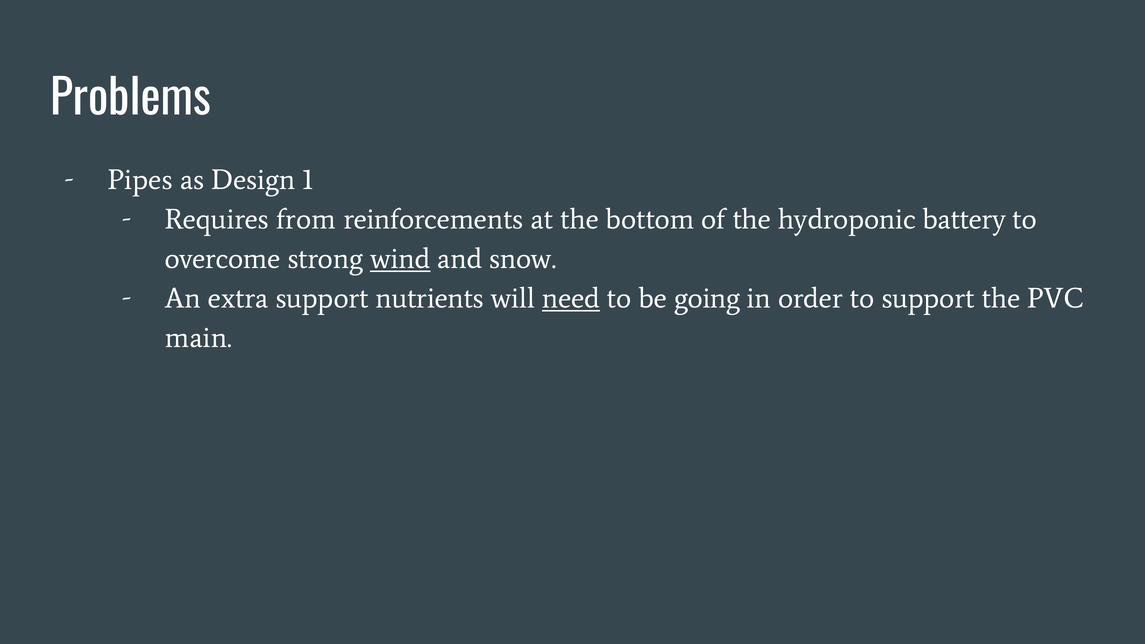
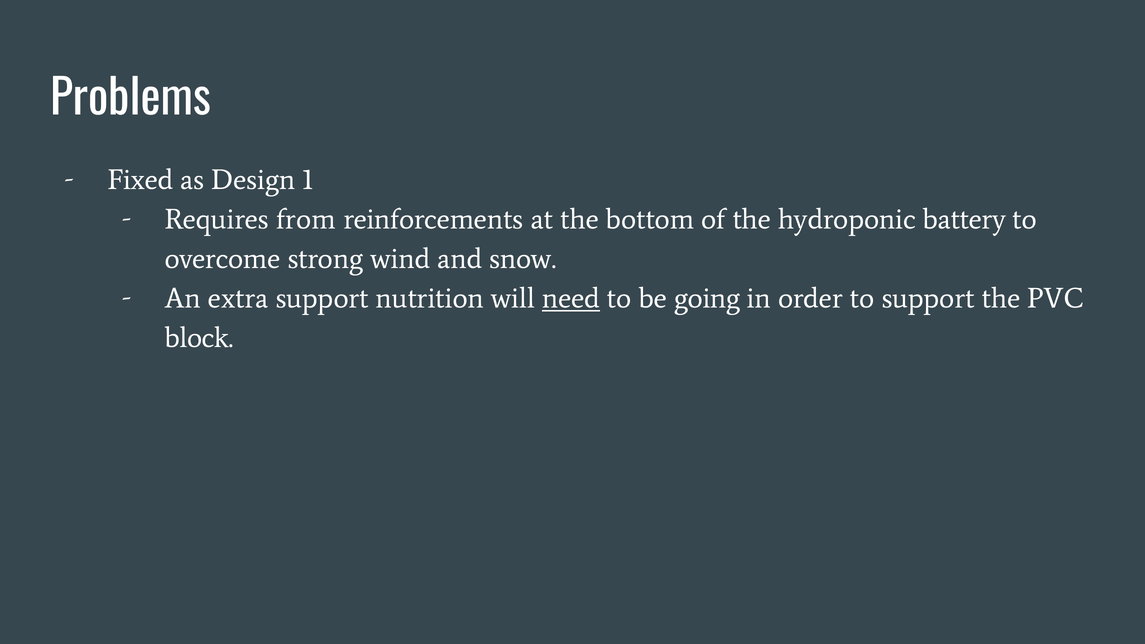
Pipes: Pipes -> Fixed (140, 180)
wind underline: present -> none (400, 259)
nutrients: nutrients -> nutrition (430, 299)
main: main -> block (199, 338)
